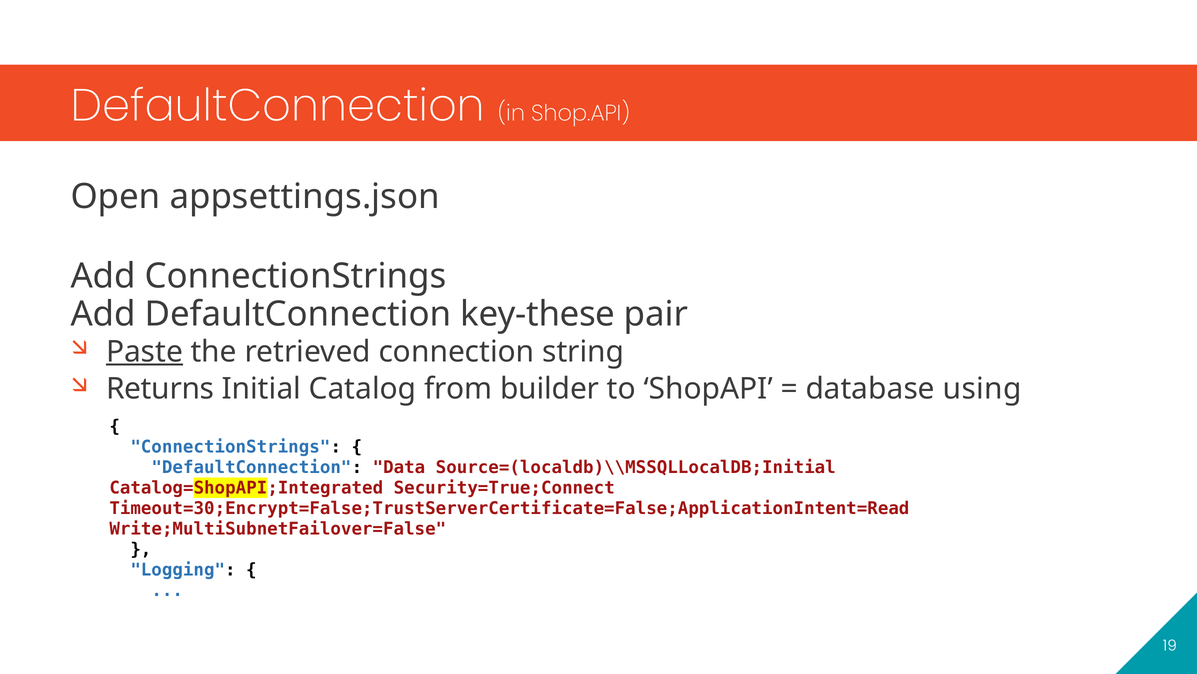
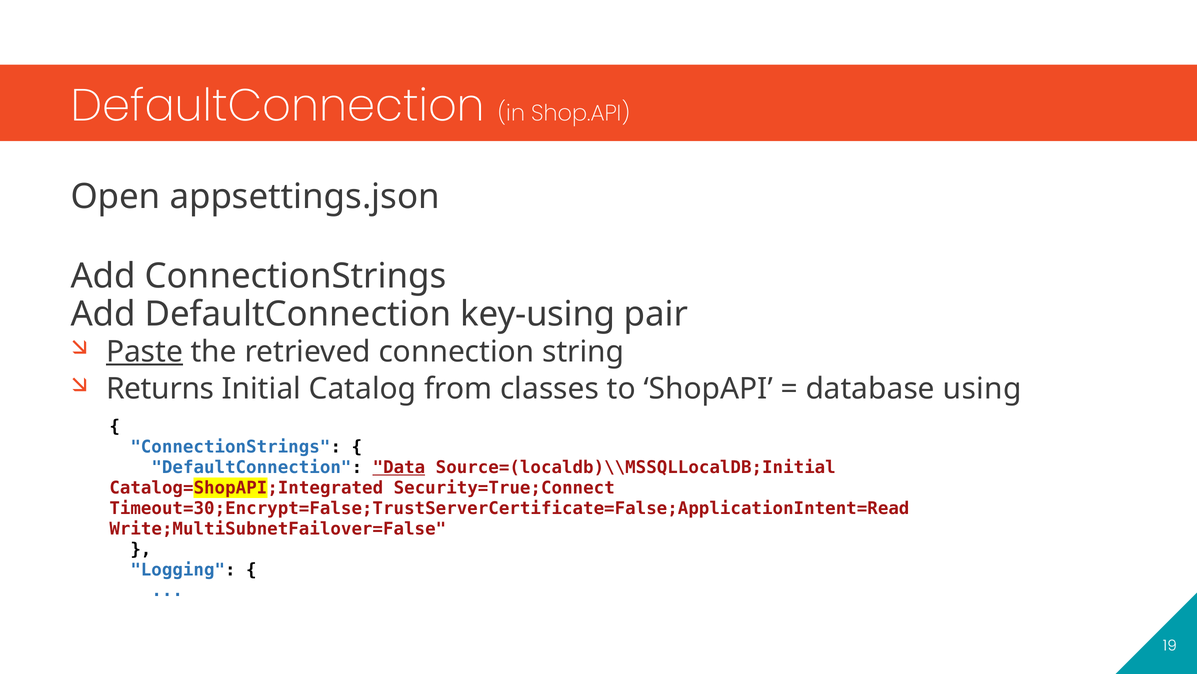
key-these: key-these -> key-using (538, 314)
builder: builder -> classes (550, 389)
Data underline: none -> present (399, 467)
